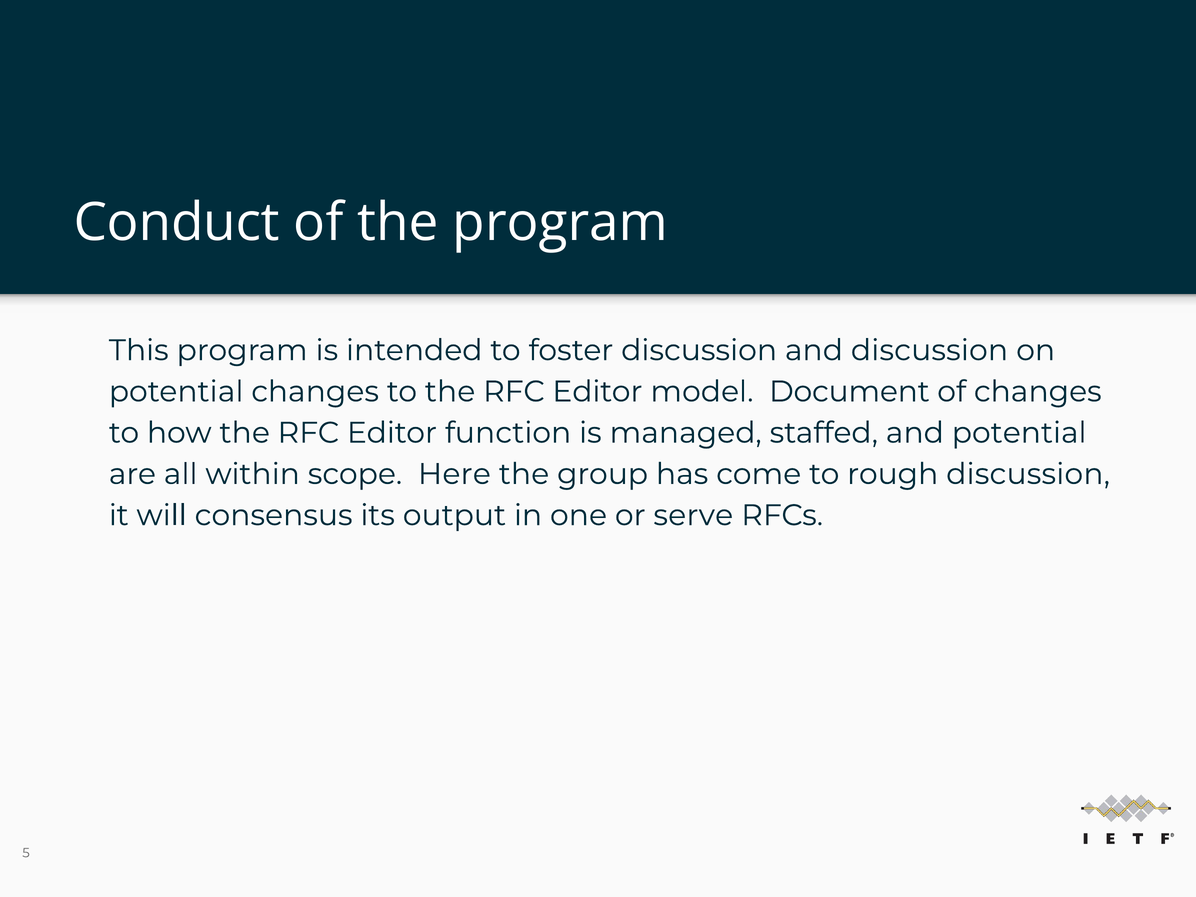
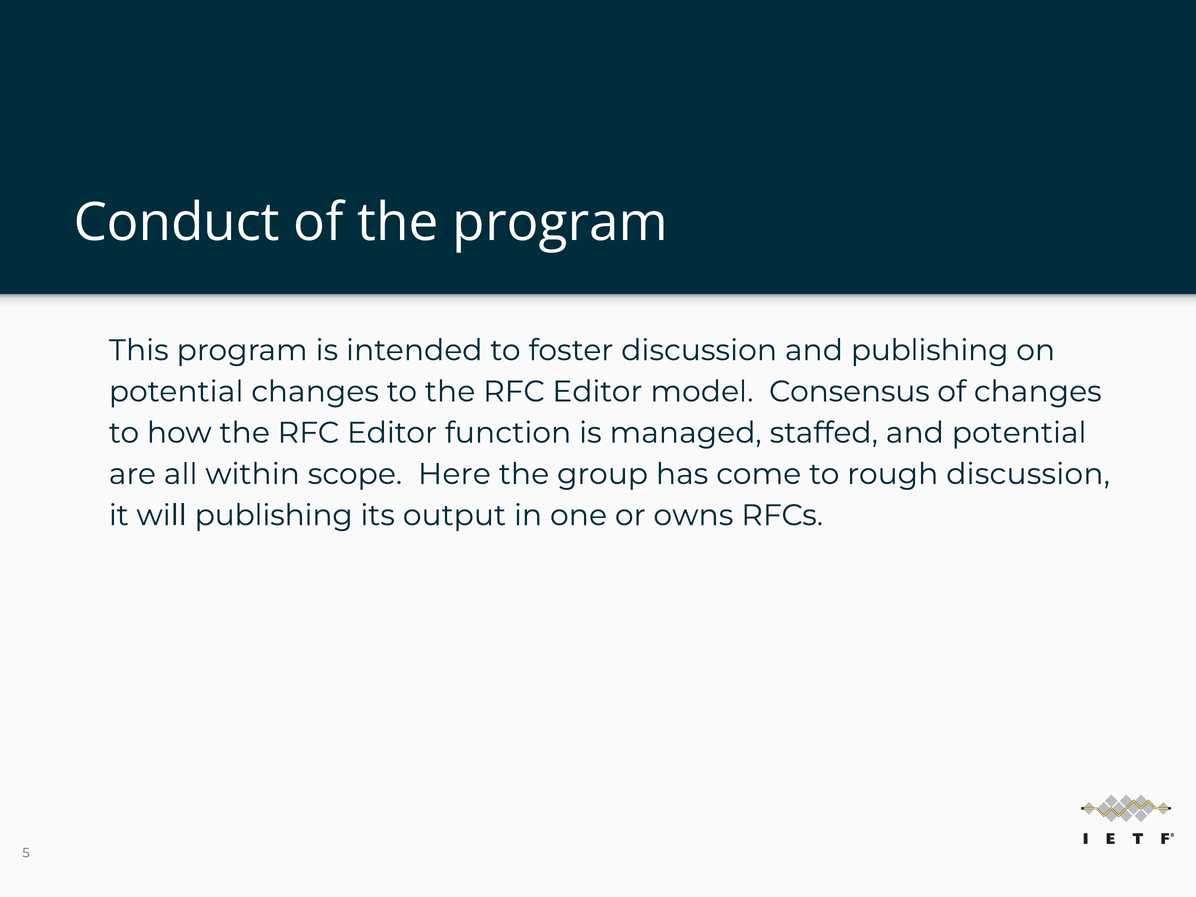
and discussion: discussion -> publishing (930, 350)
Document: Document -> Consensus (849, 392)
will consensus: consensus -> publishing (274, 515)
serve: serve -> owns (693, 515)
